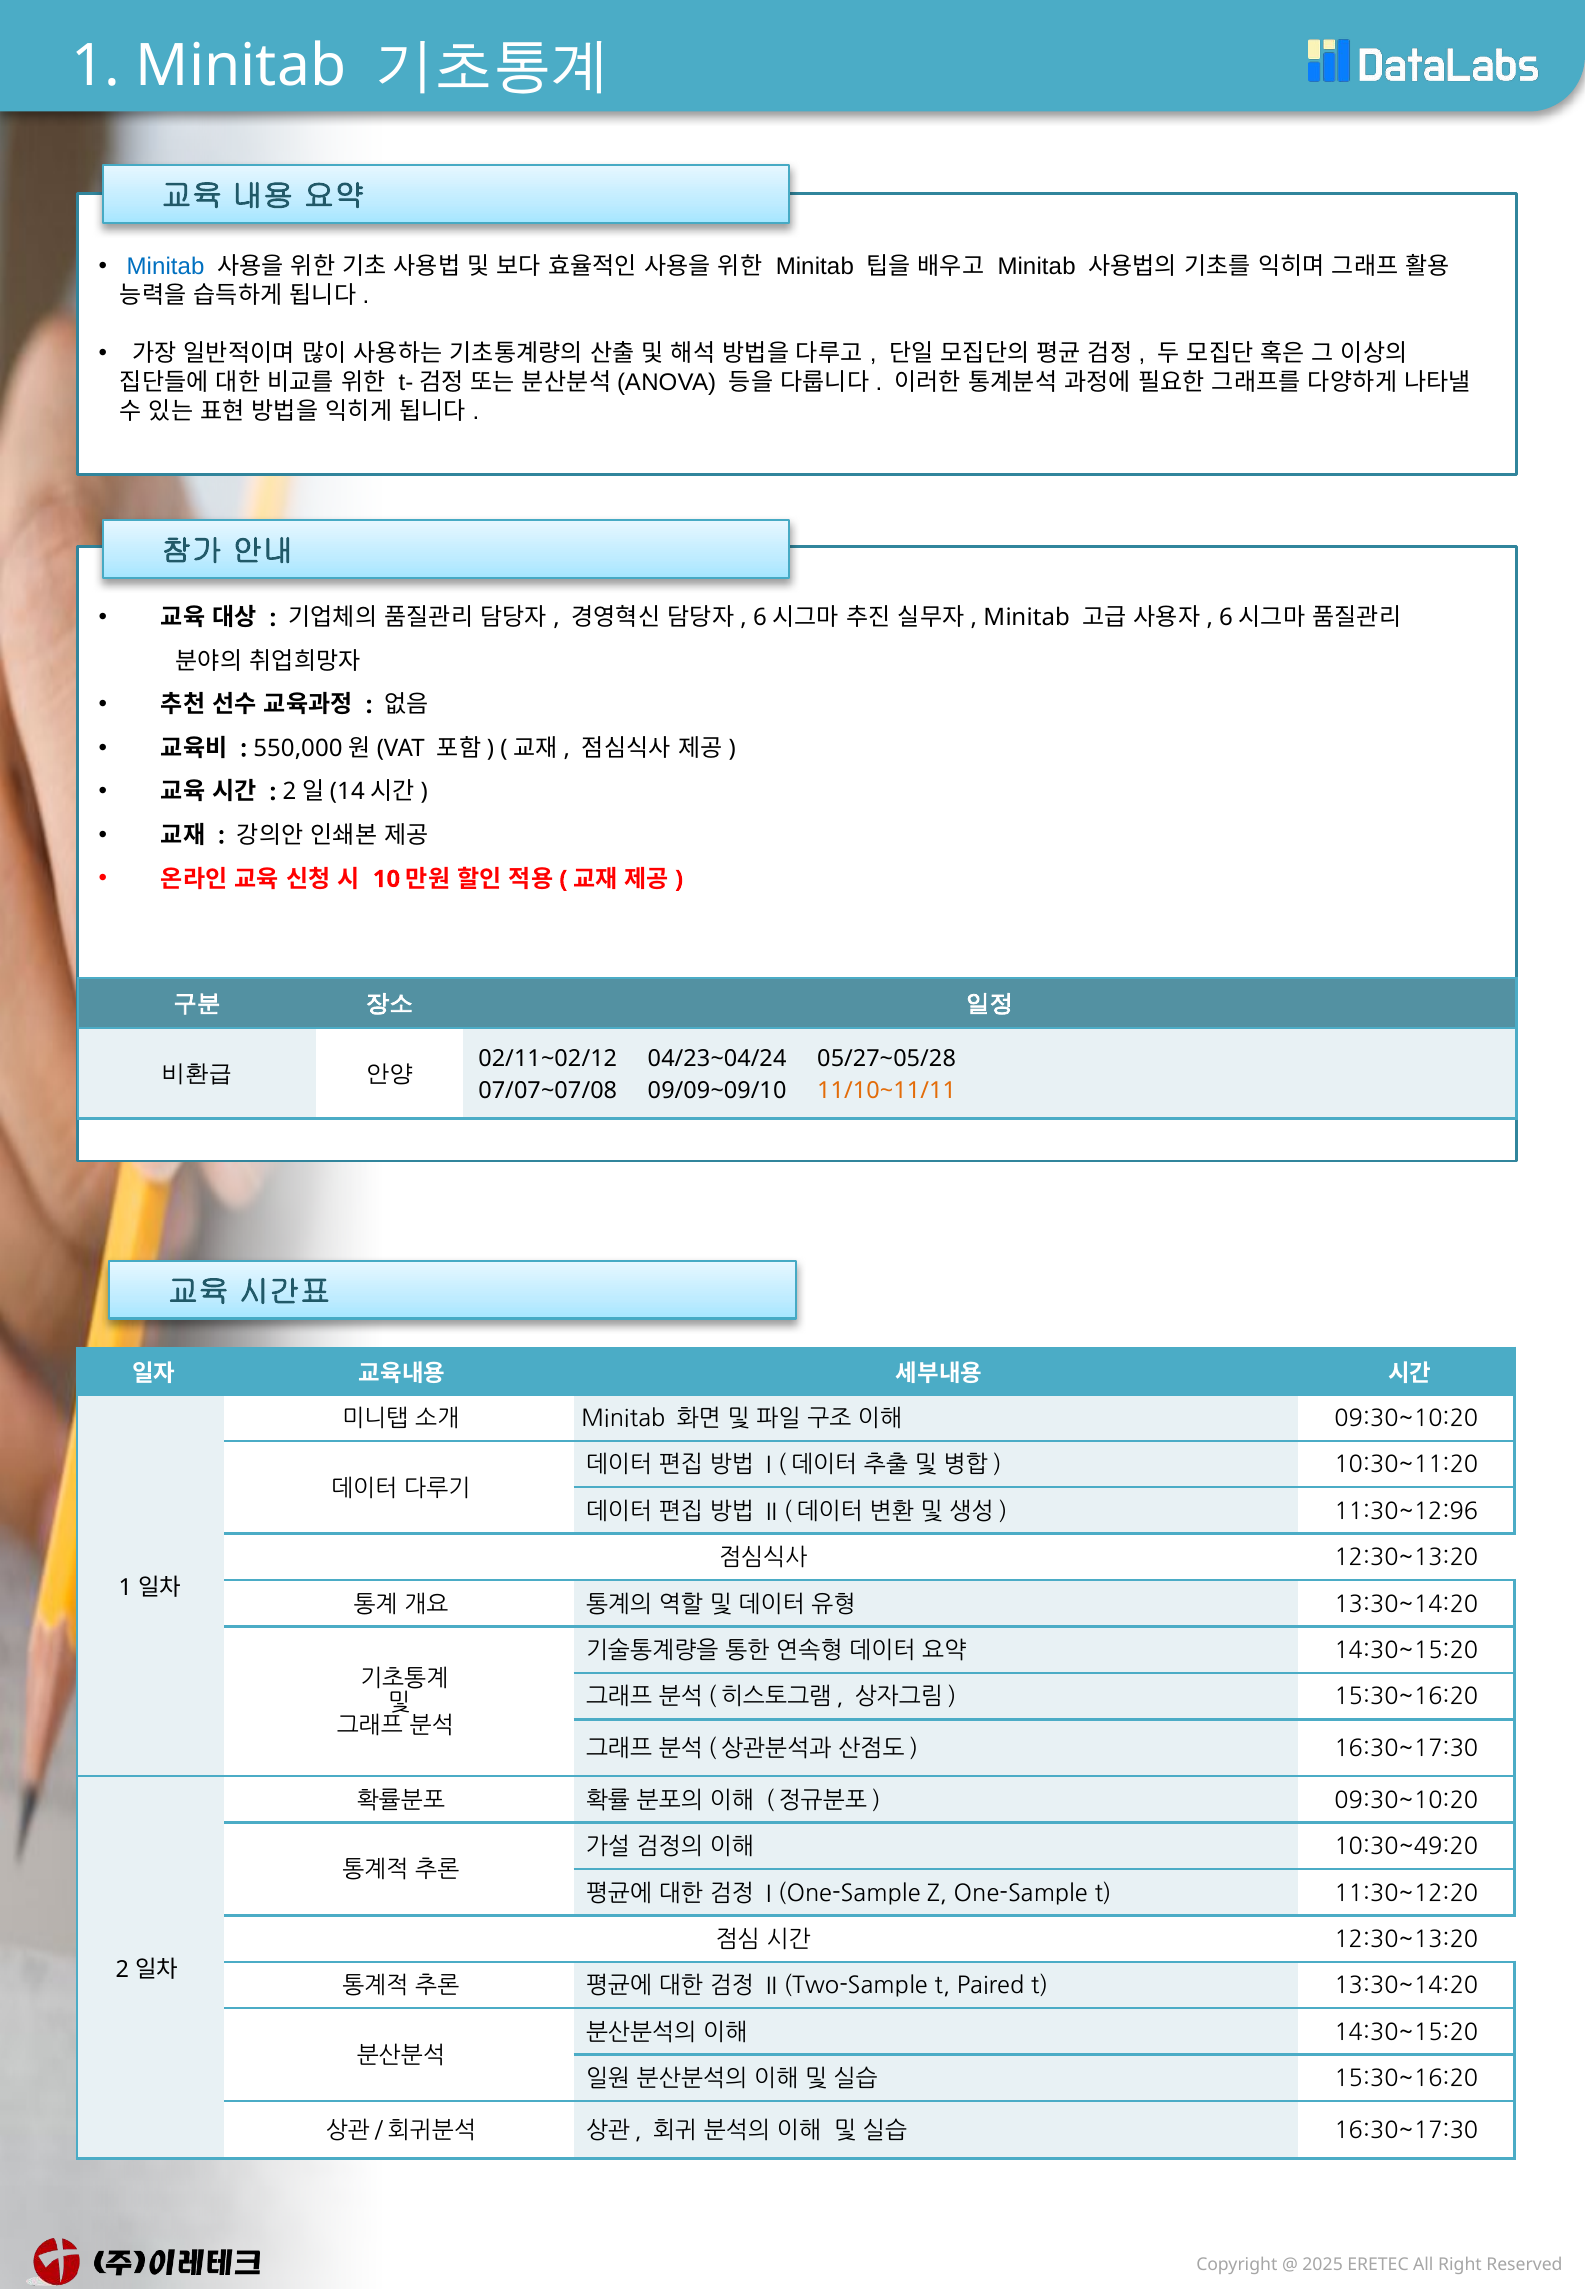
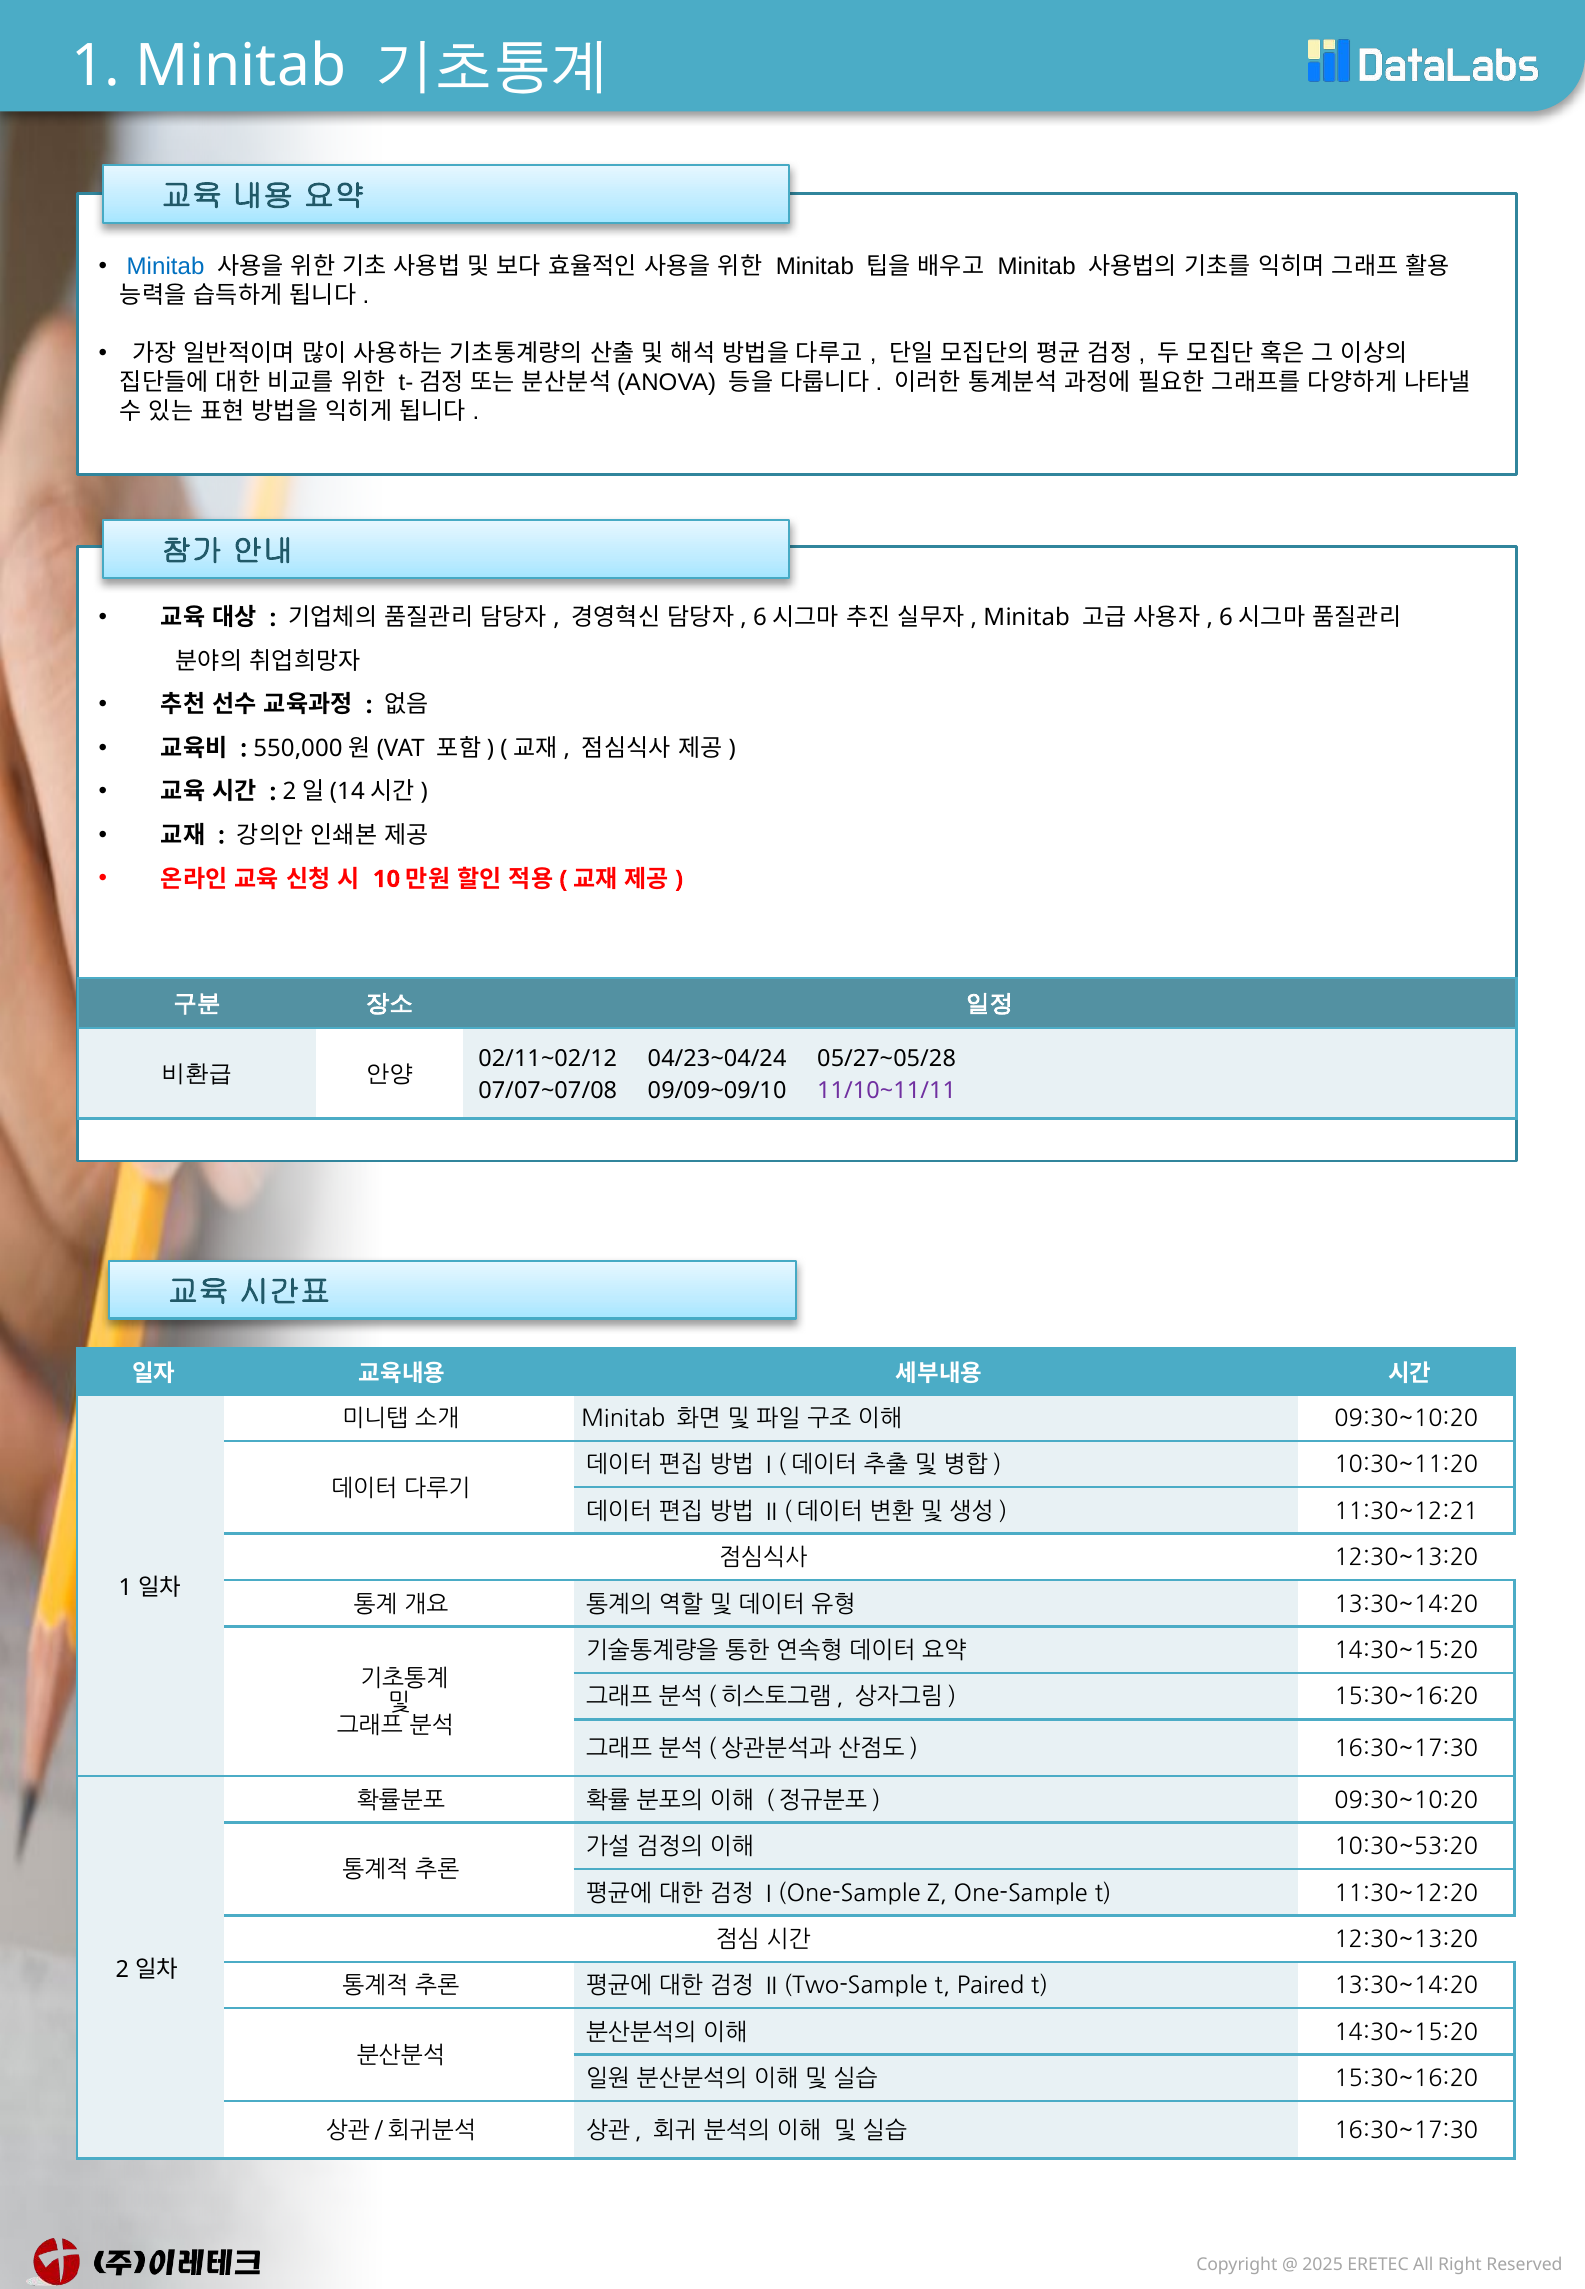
11/10~11/11 colour: orange -> purple (887, 1091)
11:30~12:96: 11:30~12:96 -> 11:30~12:21 (1406, 1512)
10:30~49:20: 10:30~49:20 -> 10:30~53:20 (1406, 1847)
